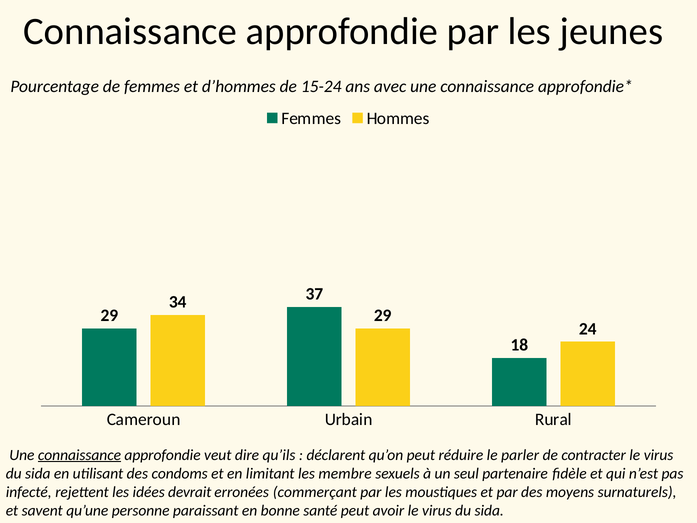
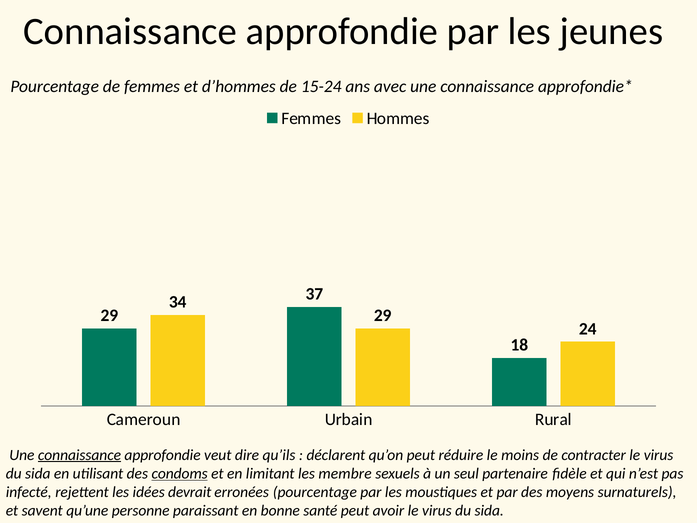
parler: parler -> moins (520, 455)
condoms underline: none -> present (180, 473)
erronées commerçant: commerçant -> pourcentage (315, 492)
